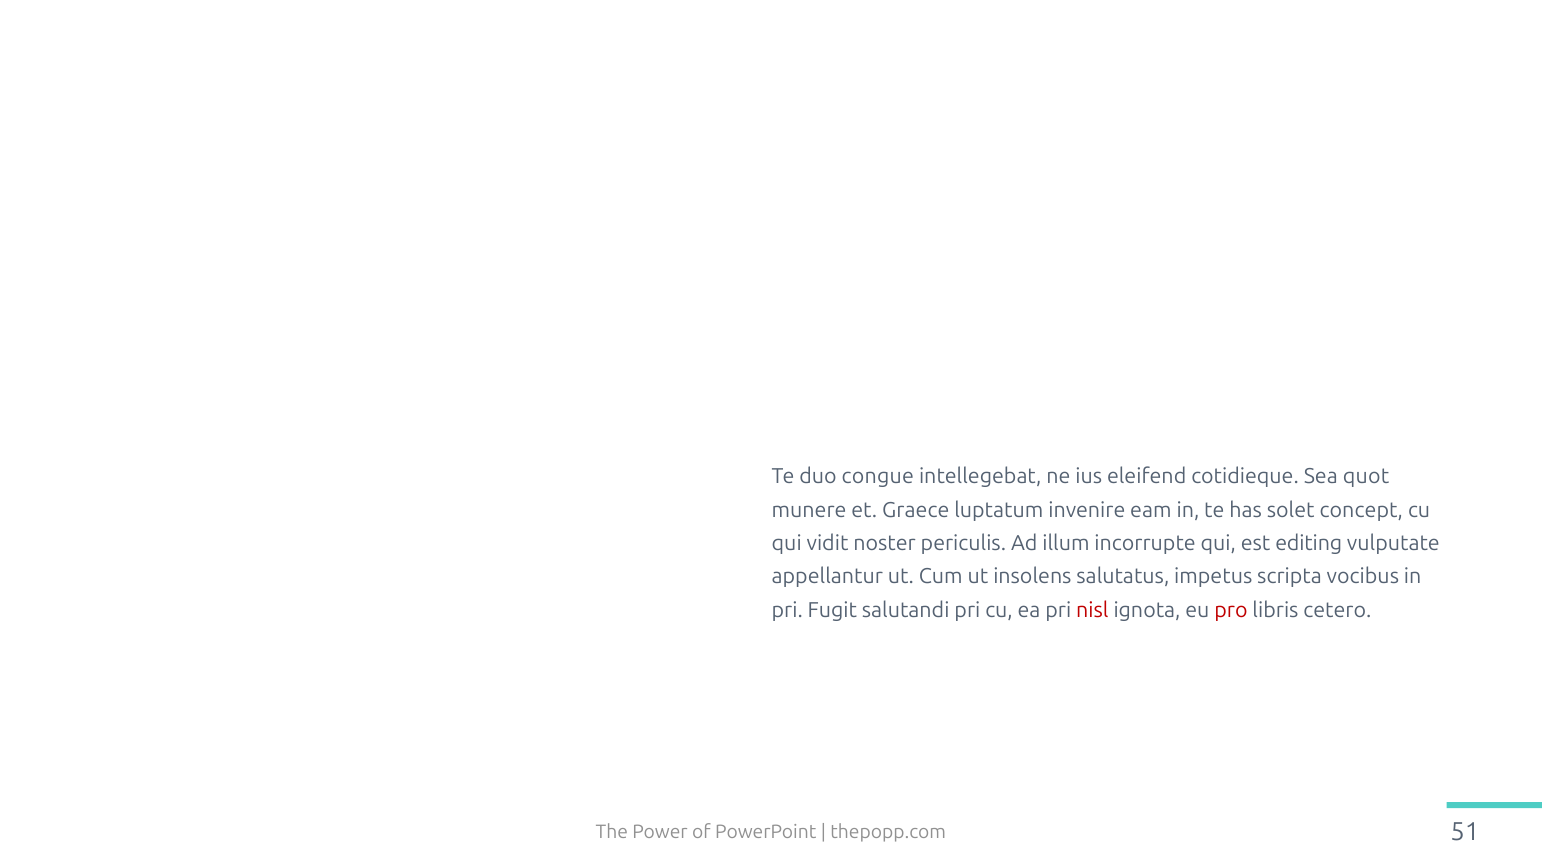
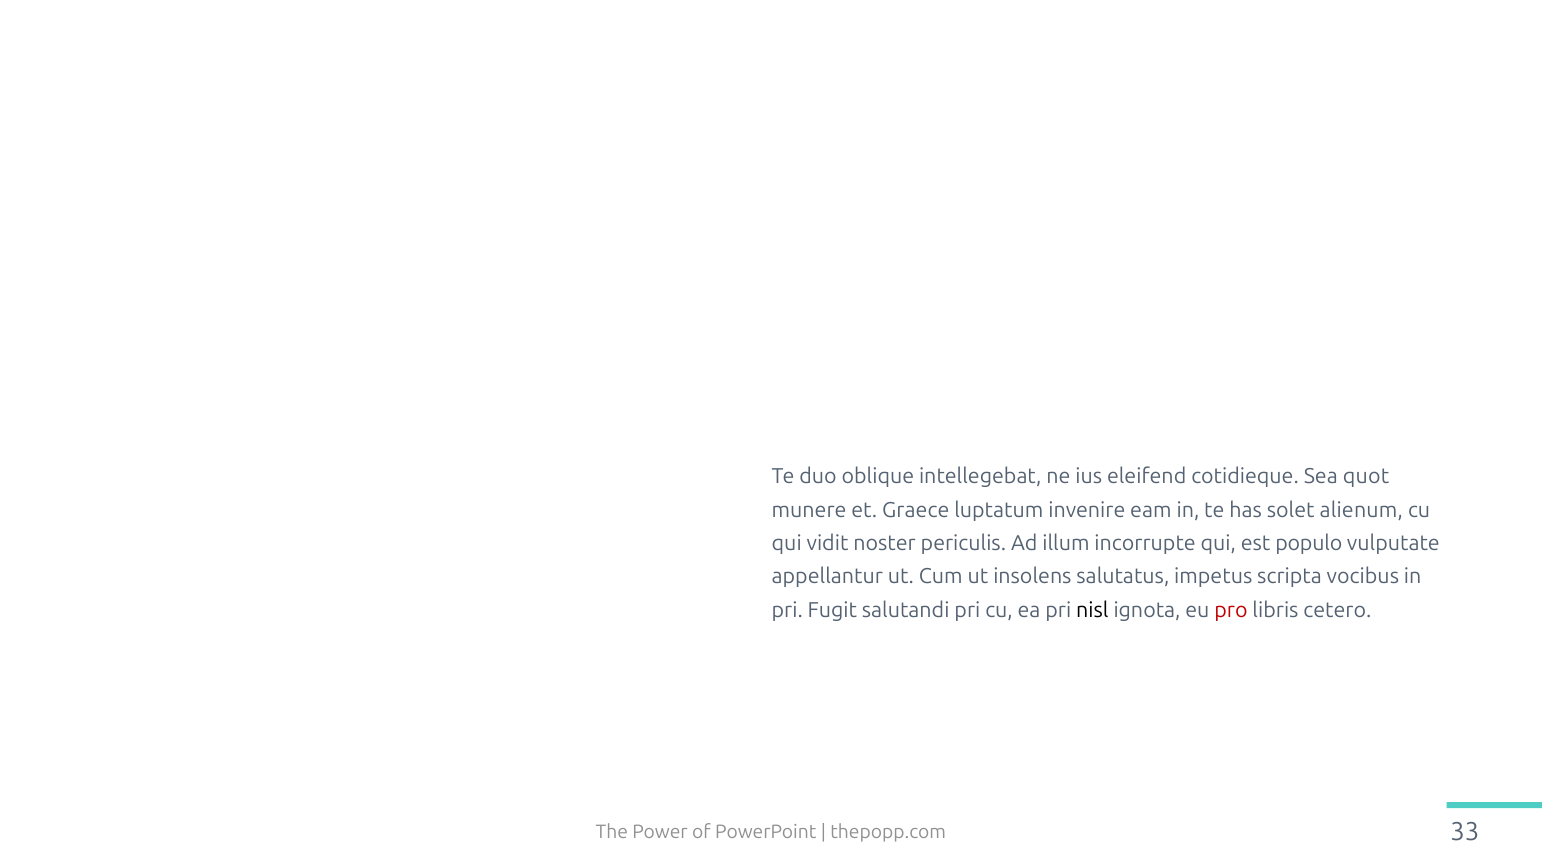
congue: congue -> oblique (878, 477)
concept: concept -> alienum (1361, 510)
editing: editing -> populo (1309, 544)
nisl colour: red -> black (1092, 610)
51: 51 -> 33 (1465, 832)
